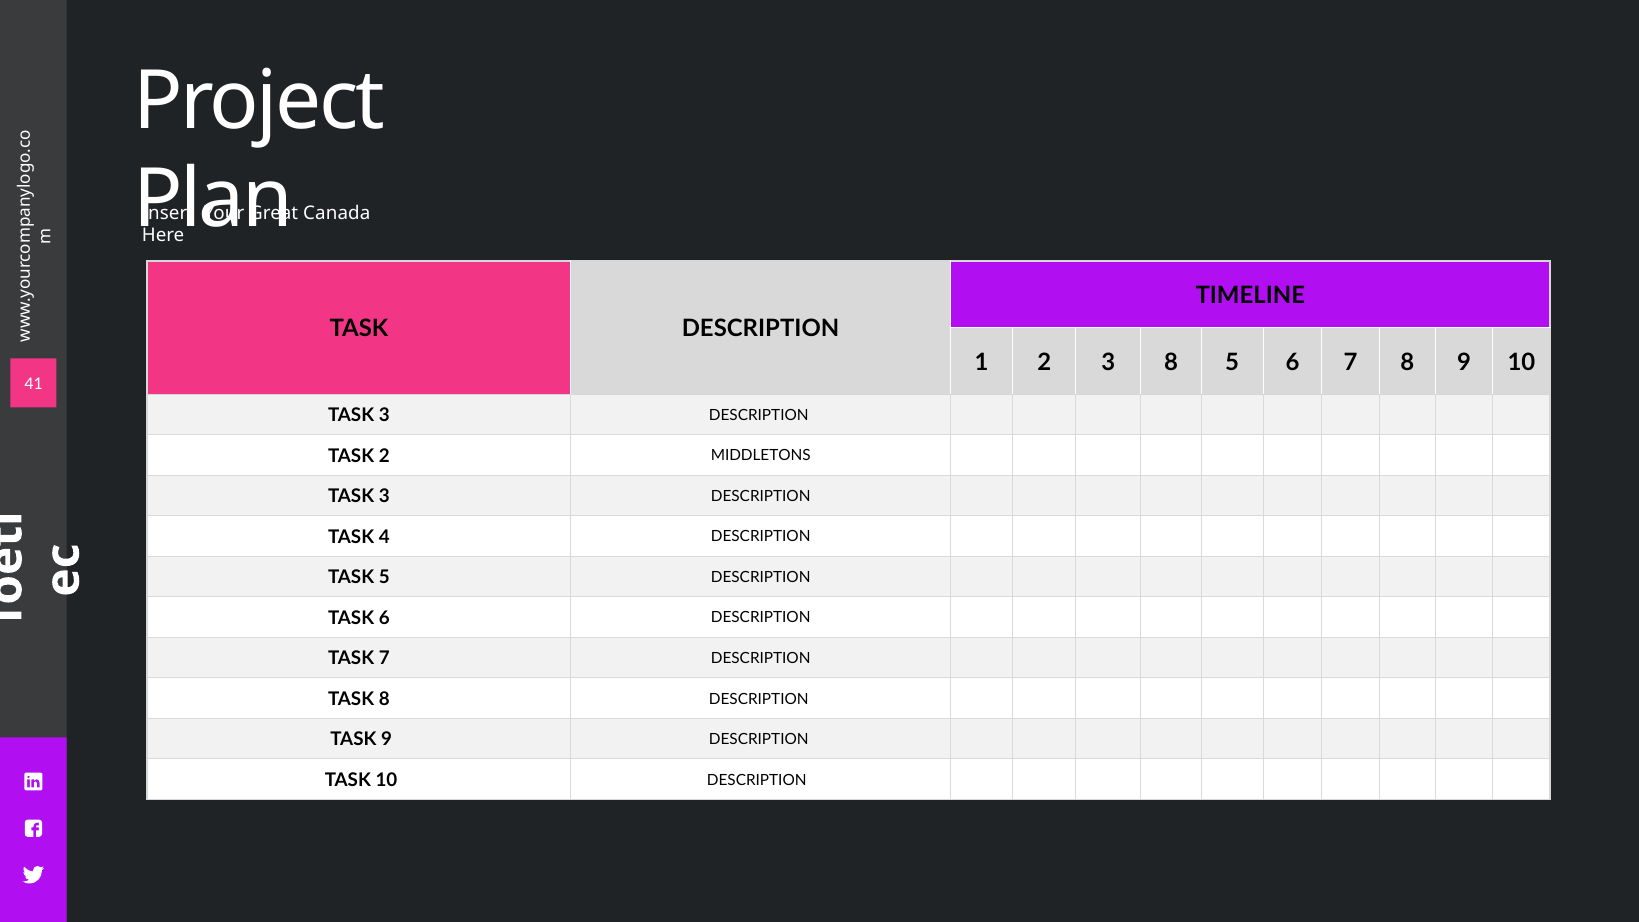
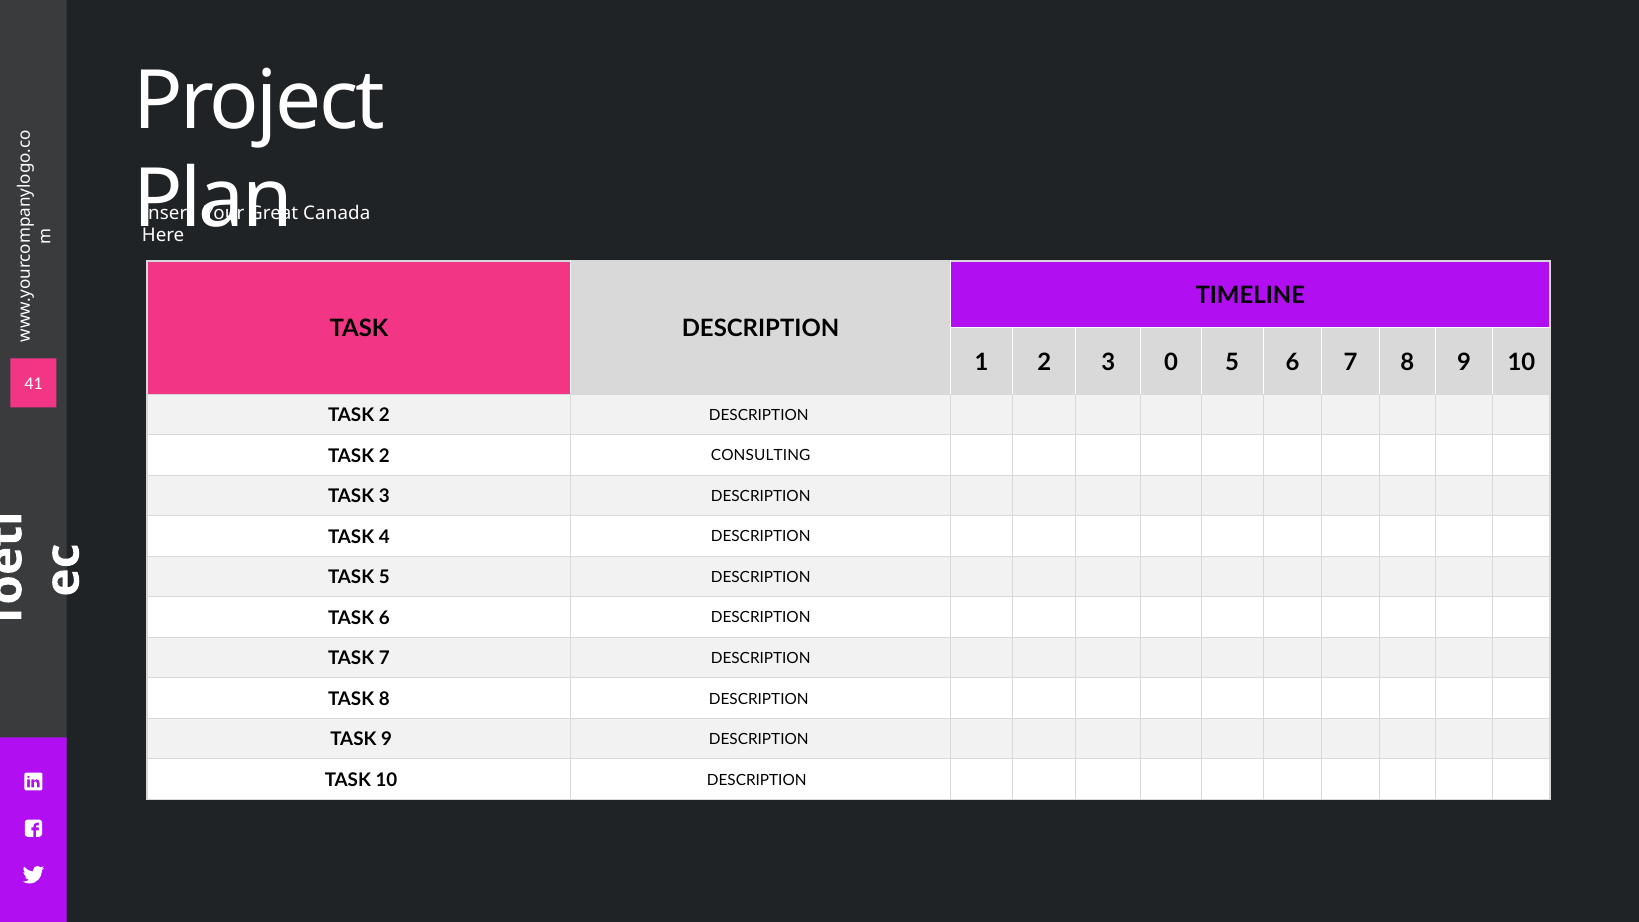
3 8: 8 -> 0 (1171, 362)
3: 3 -> 2 (384, 416)
MIDDLETONS: MIDDLETONS -> CONSULTING (761, 456)
